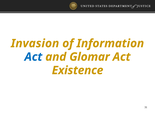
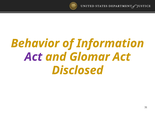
Invasion: Invasion -> Behavior (35, 43)
Act colour: blue -> purple (33, 57)
Existence: Existence -> Disclosed (78, 70)
